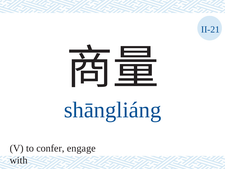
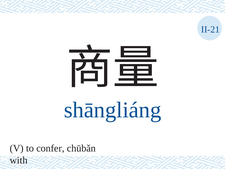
engage: engage -> chūbǎn (81, 148)
